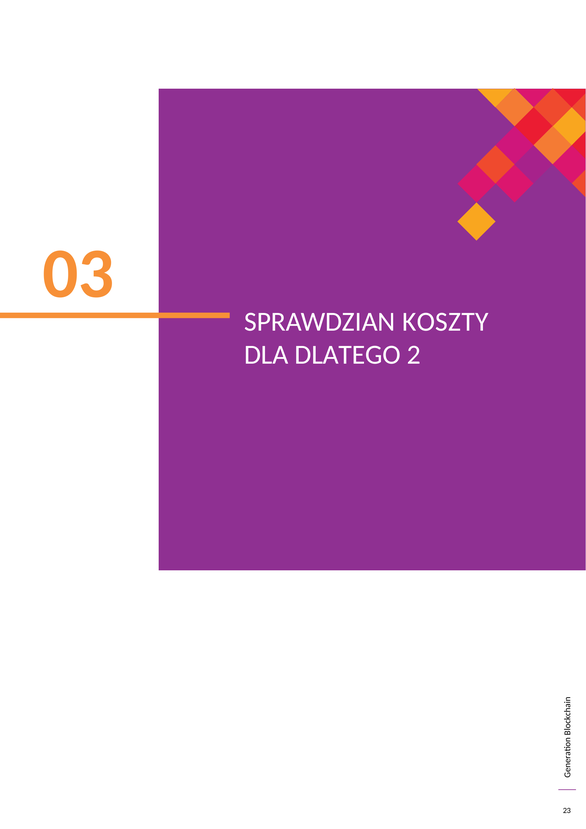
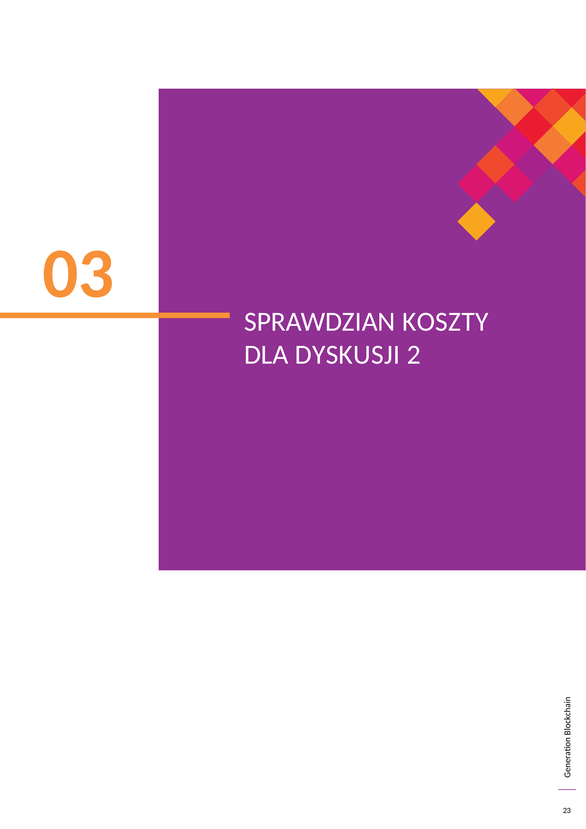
DLATEGO: DLATEGO -> DYSKUSJI (347, 355)
